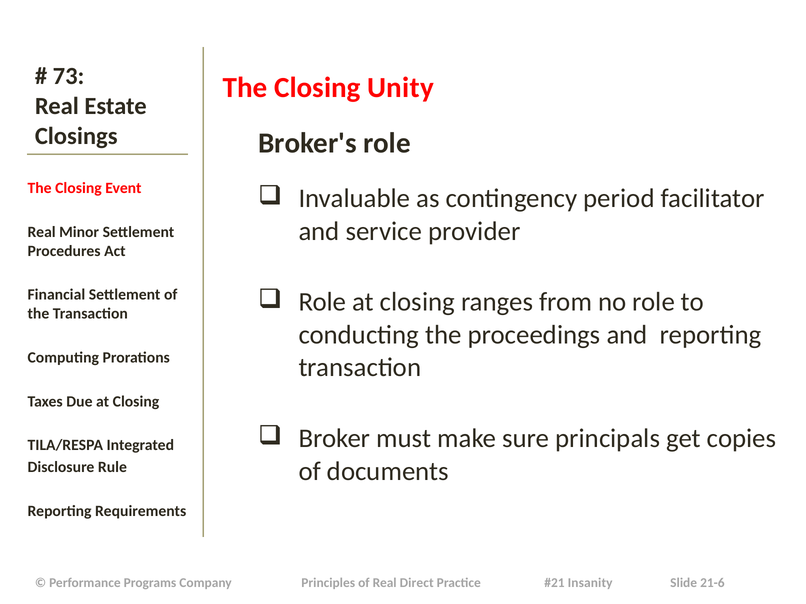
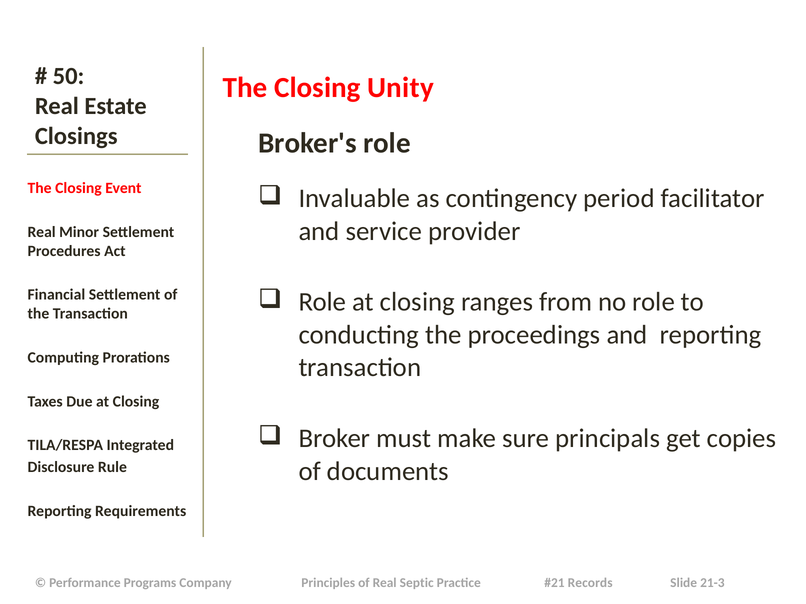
73: 73 -> 50 (69, 76)
Direct: Direct -> Septic (417, 583)
Insanity: Insanity -> Records (590, 583)
21-6: 21-6 -> 21-3 (712, 583)
